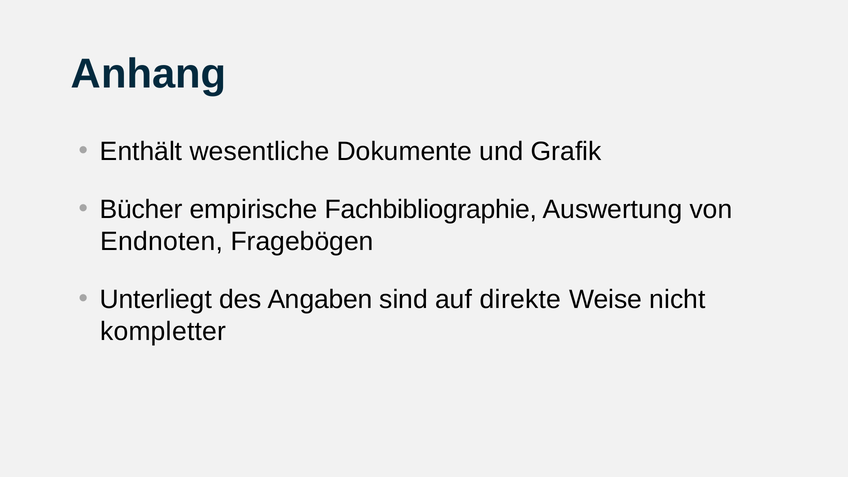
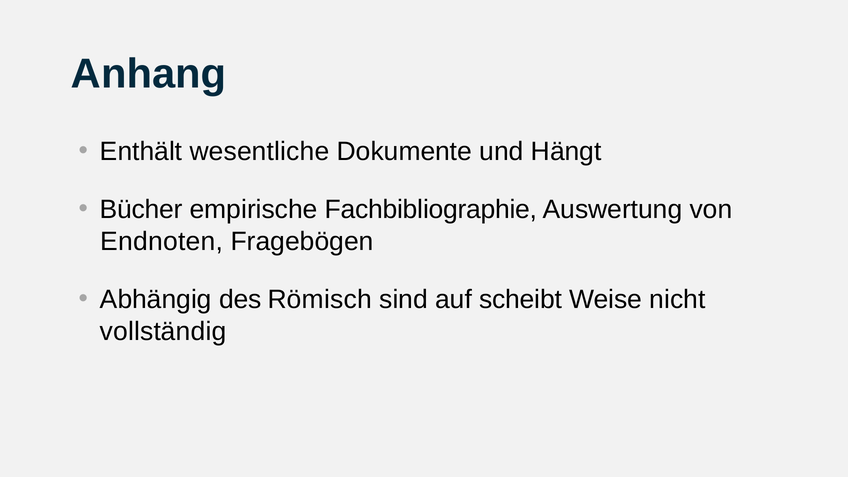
Grafik: Grafik -> Hängt (566, 151)
Unterliegt: Unterliegt -> Abhängig (156, 300)
Angaben: Angaben -> Römisch (320, 300)
direkte: direkte -> scheibt (521, 300)
kompletter: kompletter -> vollständig (163, 331)
